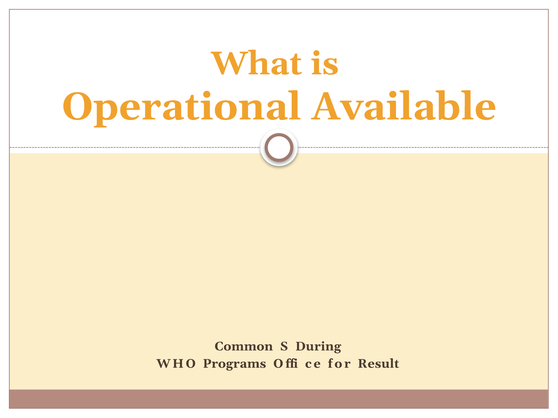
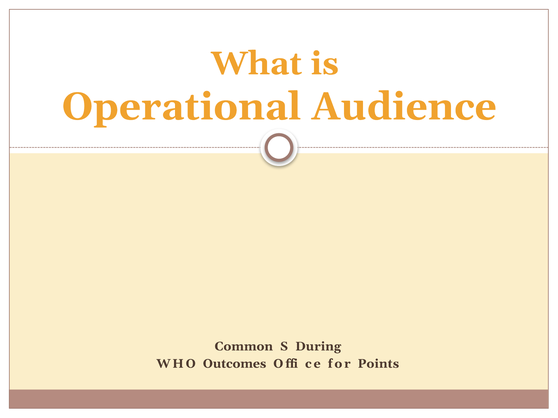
Available: Available -> Audience (404, 107)
Programs: Programs -> Outcomes (235, 364)
Result: Result -> Points (378, 364)
